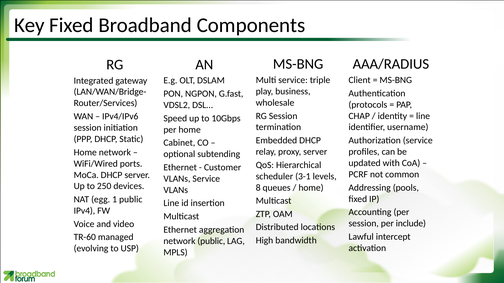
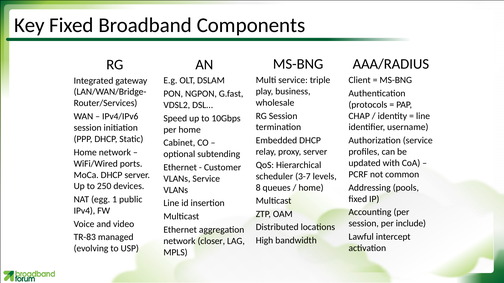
3-1: 3-1 -> 3-7 (303, 177)
TR-60: TR-60 -> TR-83 (85, 238)
network public: public -> closer (211, 241)
